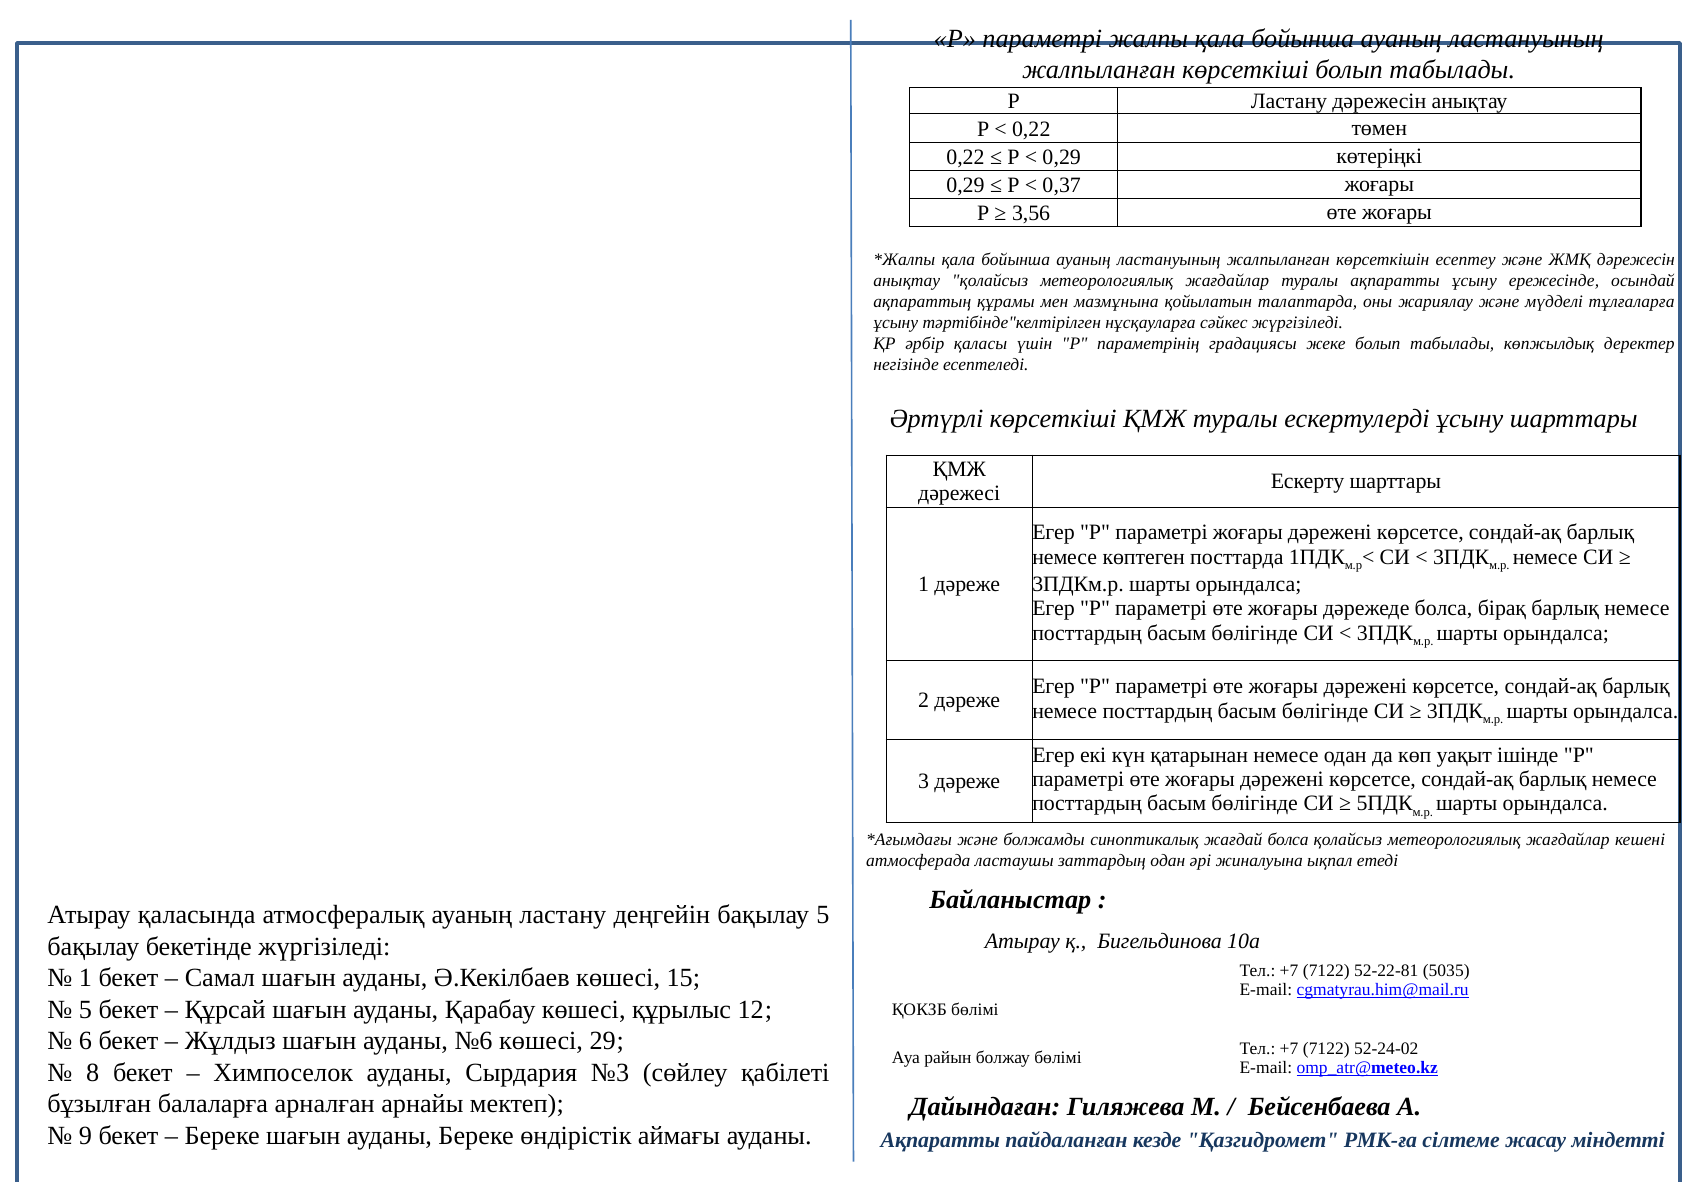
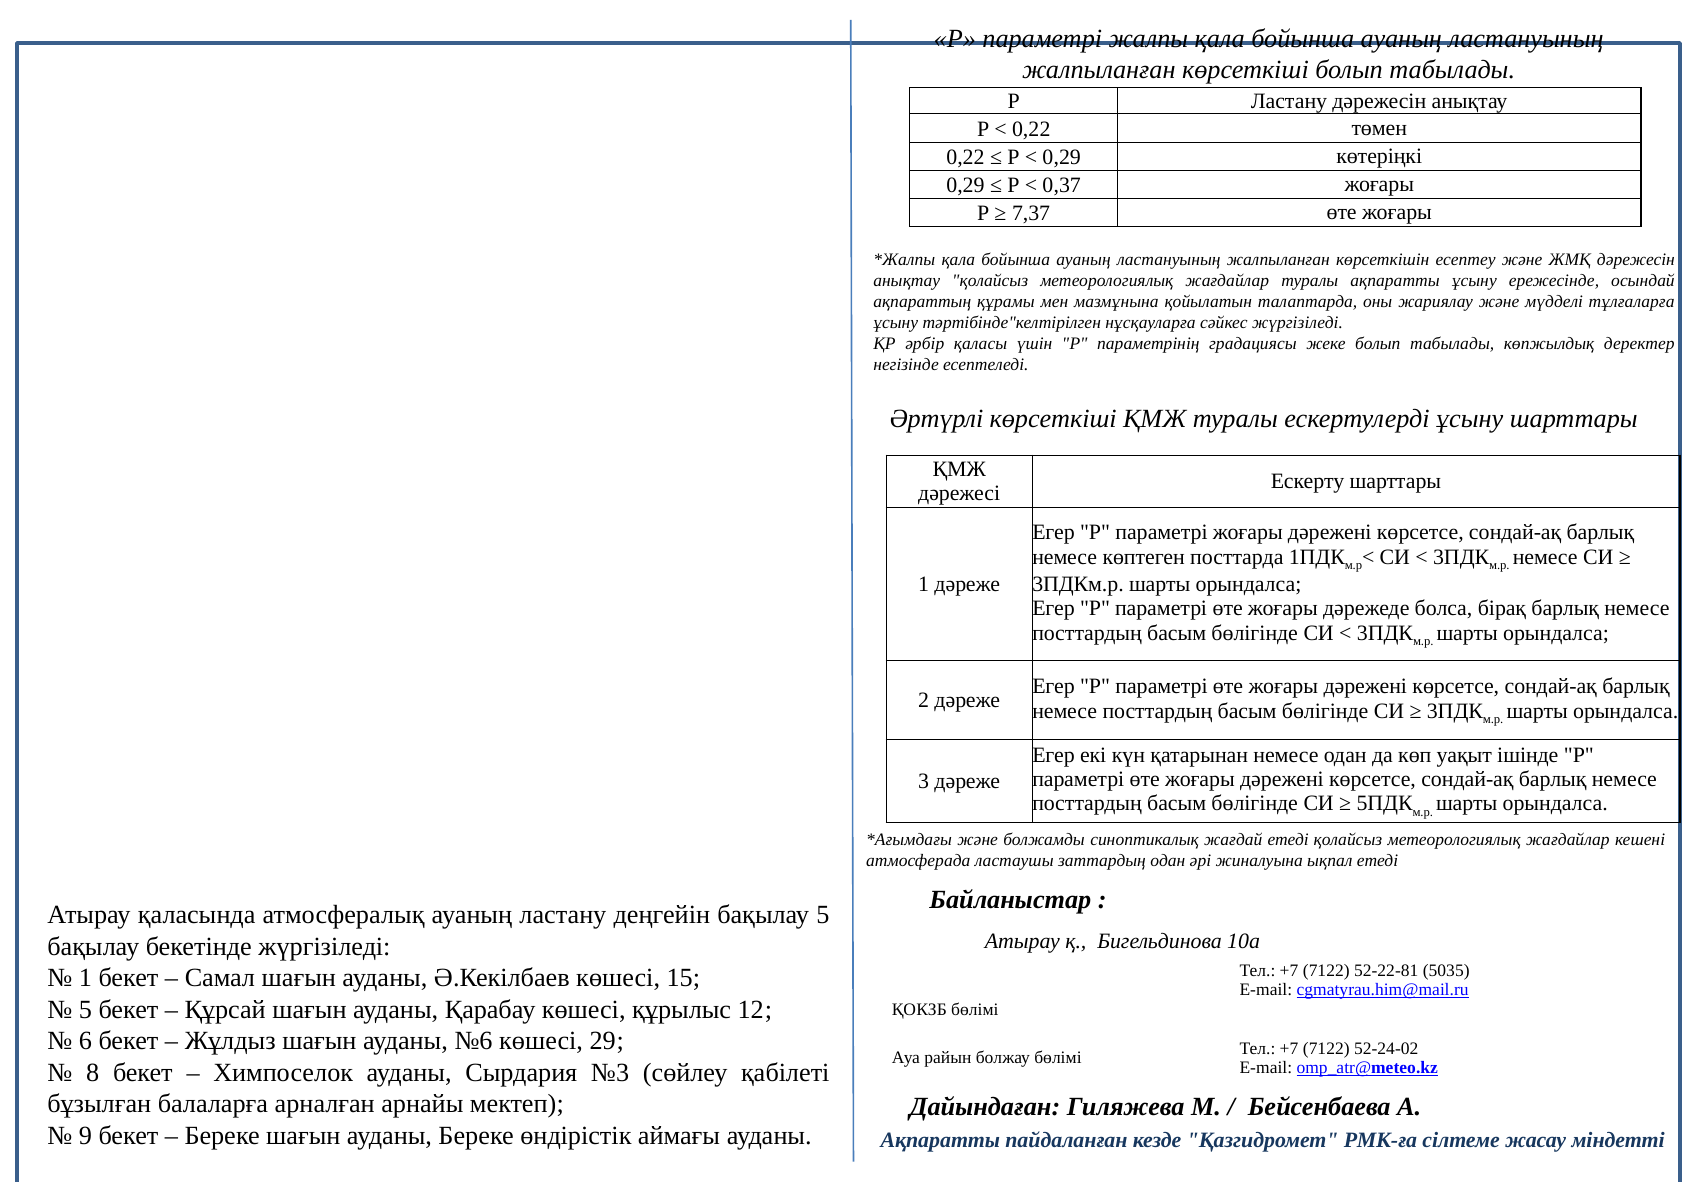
3,56: 3,56 -> 7,37 (1031, 213)
жағдай болса: болса -> етеді (1288, 840)
